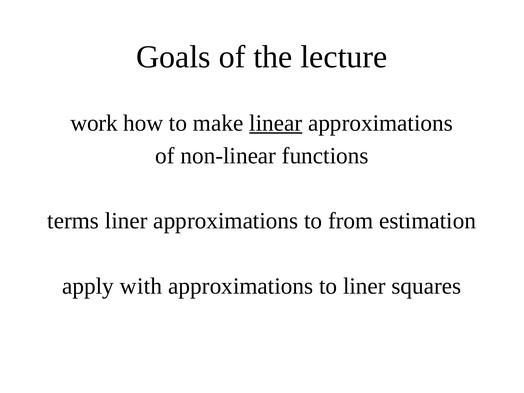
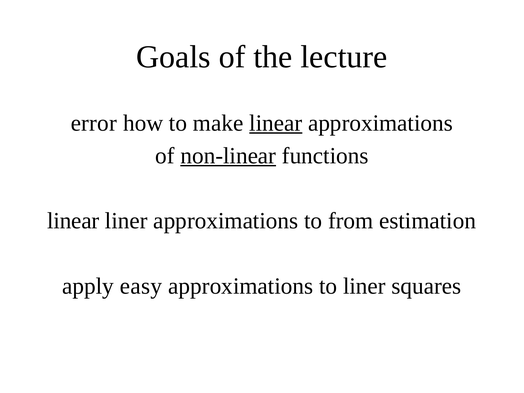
work: work -> error (94, 123)
non-linear underline: none -> present (228, 156)
terms: terms -> linear (73, 221)
with: with -> easy (141, 286)
